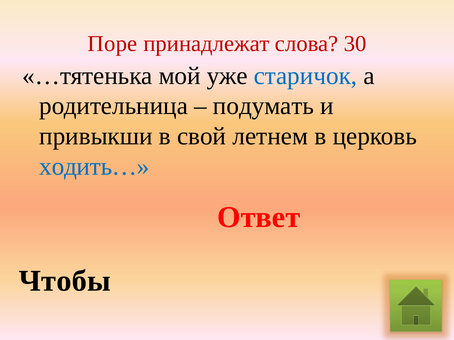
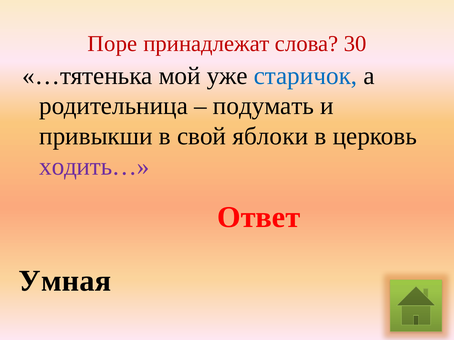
летнем: летнем -> яблоки (270, 136)
ходить… colour: blue -> purple (94, 167)
Чтобы: Чтобы -> Умная (65, 281)
